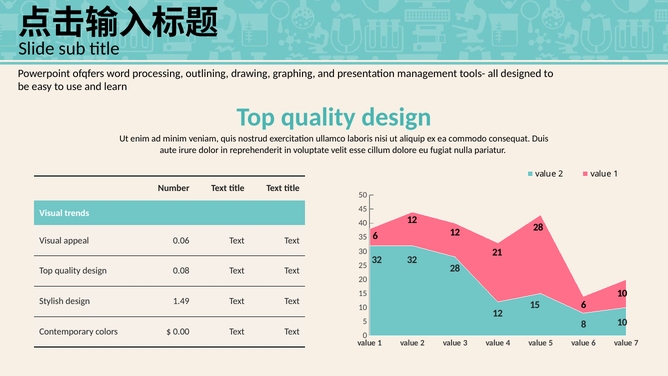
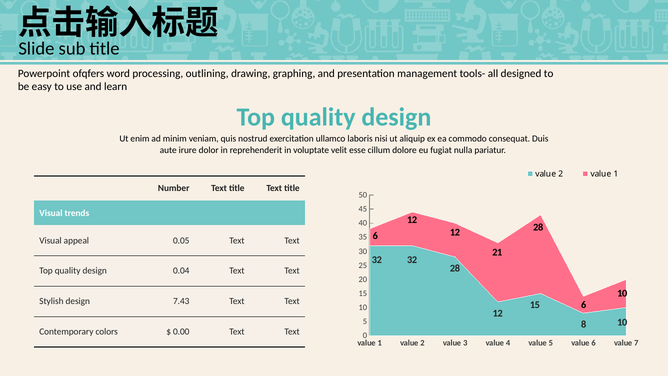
0.06: 0.06 -> 0.05 (181, 240)
0.08: 0.08 -> 0.04 (181, 271)
1.49: 1.49 -> 7.43 (181, 301)
